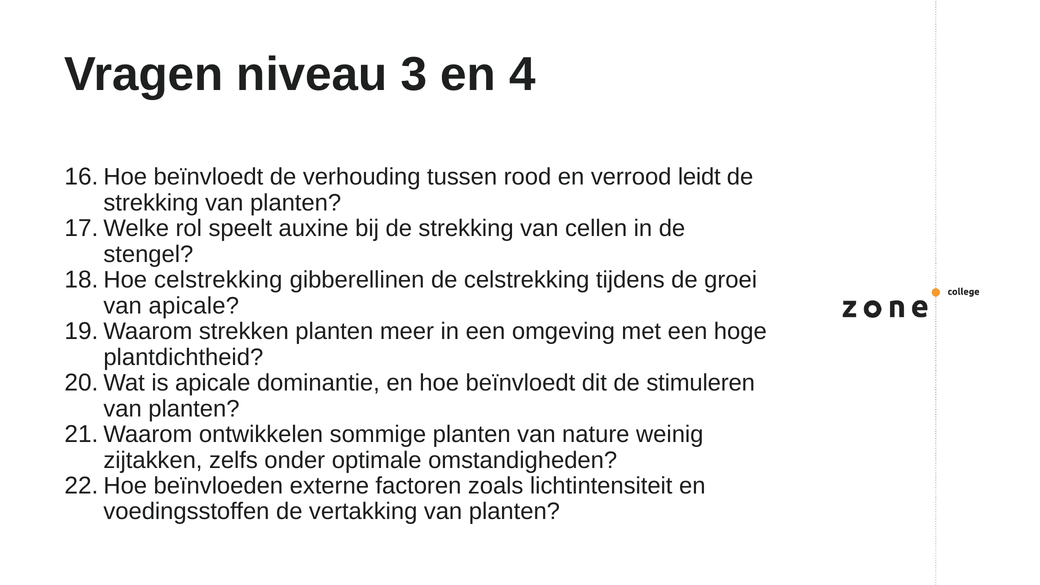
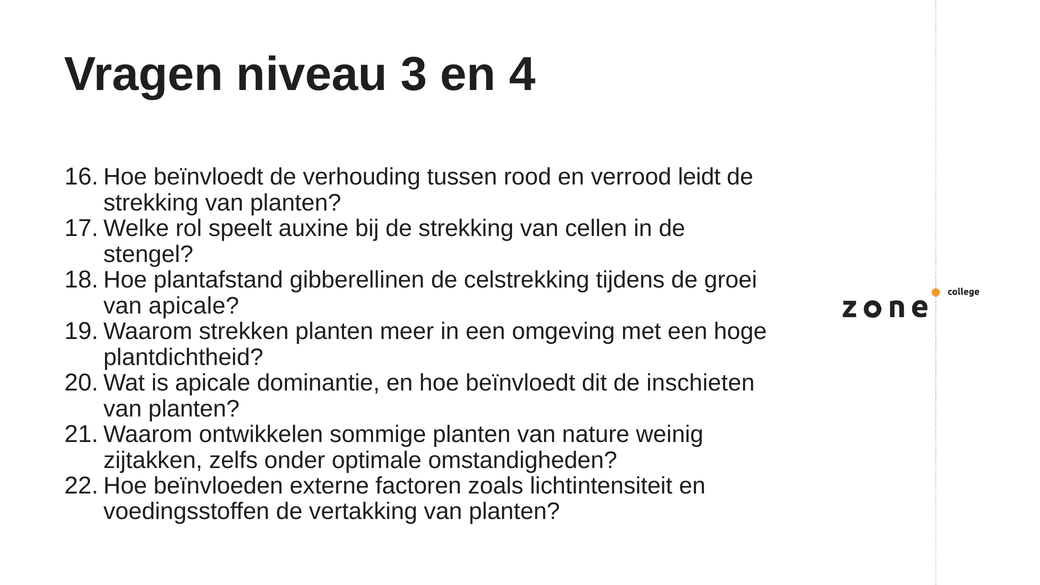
celstrekking: celstrekking -> plantafstand (218, 280)
stimuleren: stimuleren -> inschieten (701, 383)
